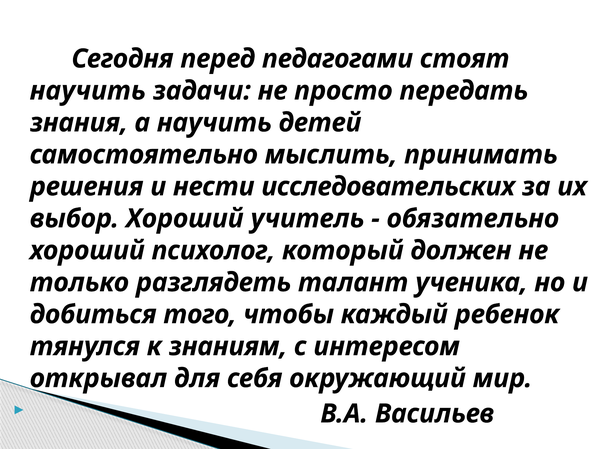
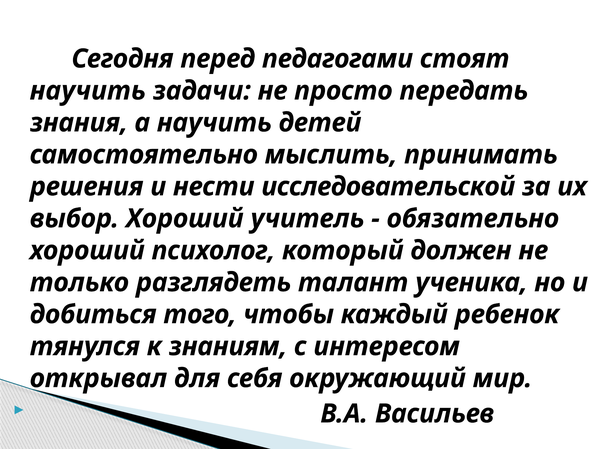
исследовательских: исследовательских -> исследовательской (388, 186)
